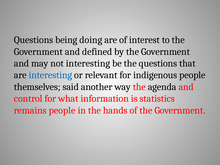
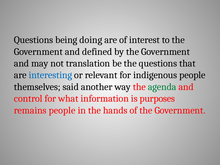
not interesting: interesting -> translation (88, 63)
agenda colour: black -> green (162, 87)
statistics: statistics -> purposes (157, 99)
